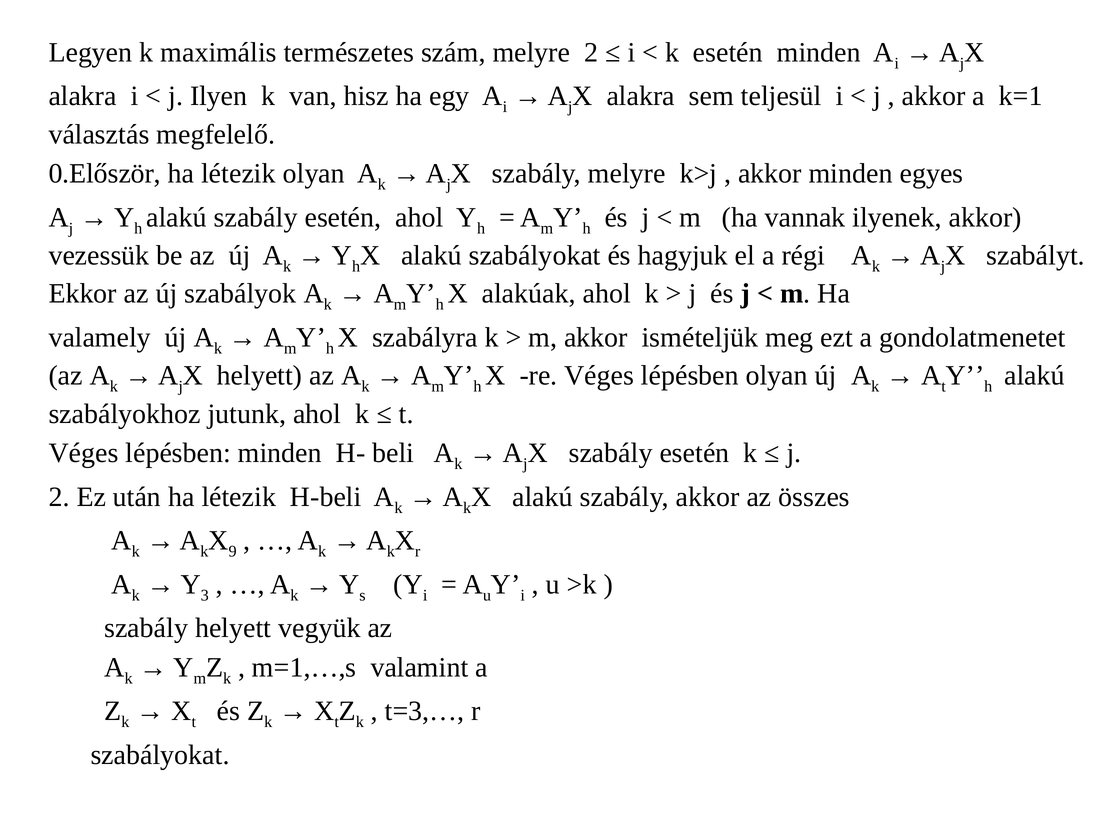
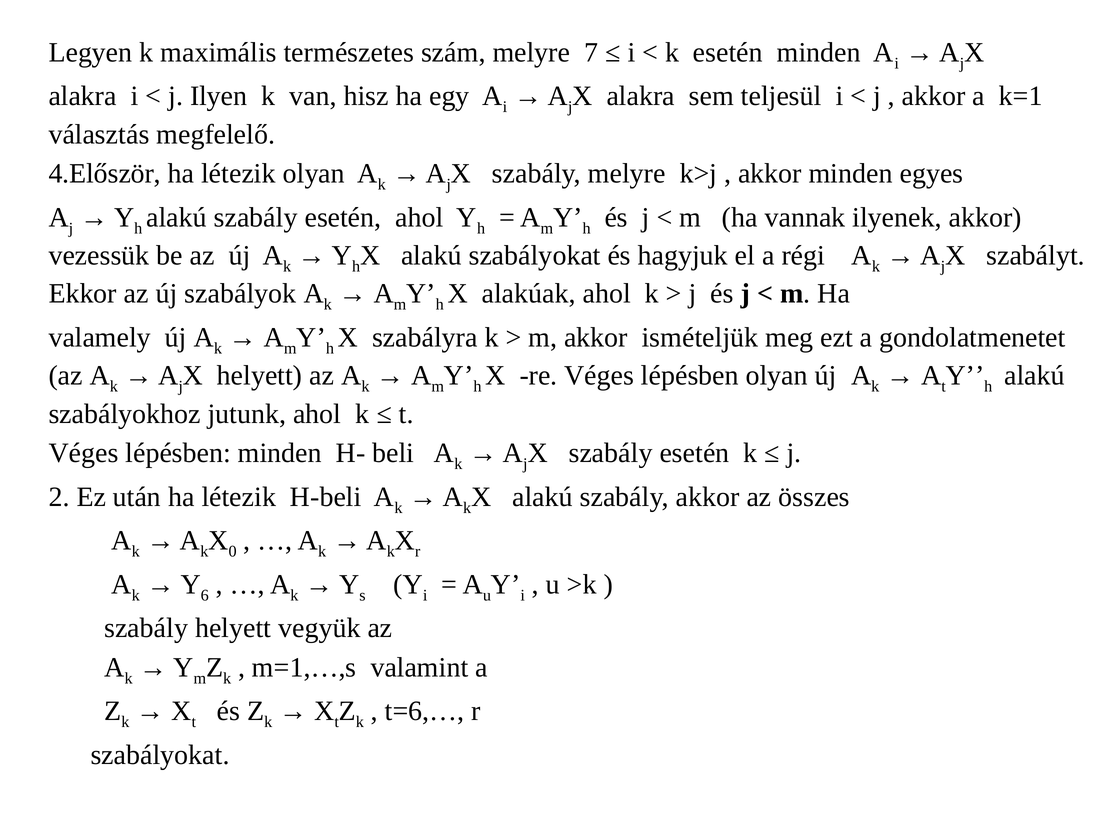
melyre 2: 2 -> 7 (591, 52)
0.Először: 0.Először -> 4.Először (105, 174)
9: 9 -> 0 (233, 551)
3: 3 -> 6 (205, 595)
t=3,…: t=3,… -> t=6,… (425, 711)
